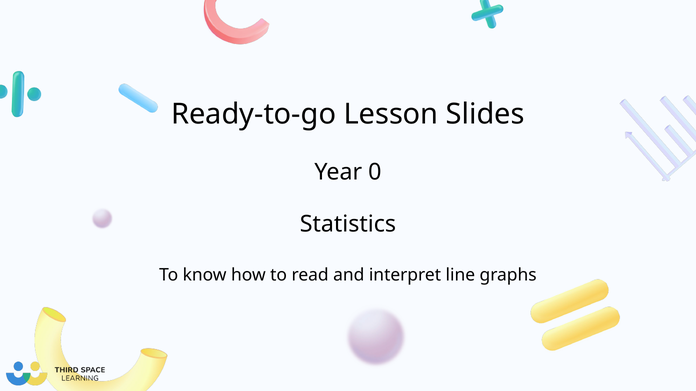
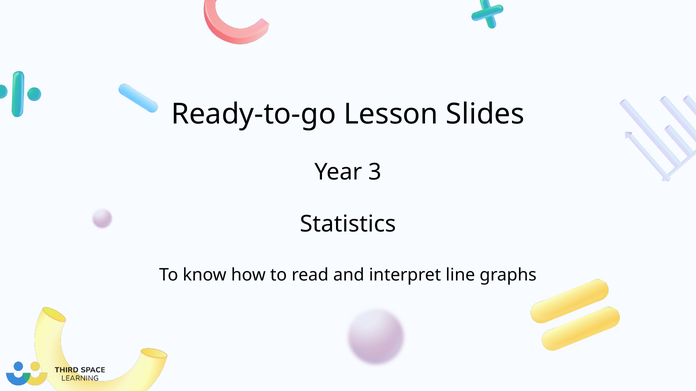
0: 0 -> 3 (375, 172)
